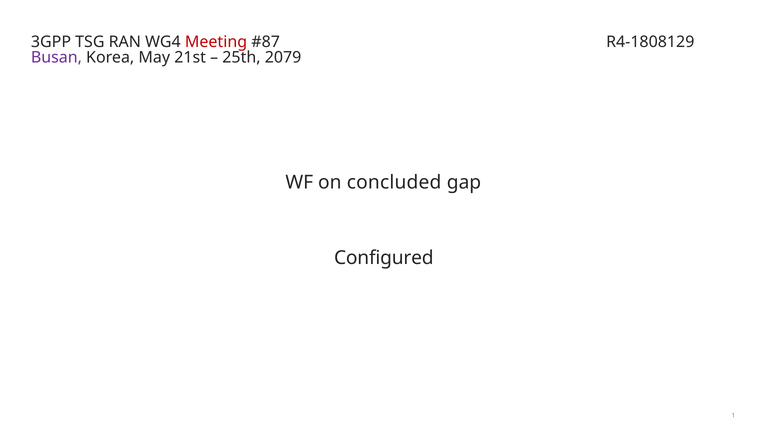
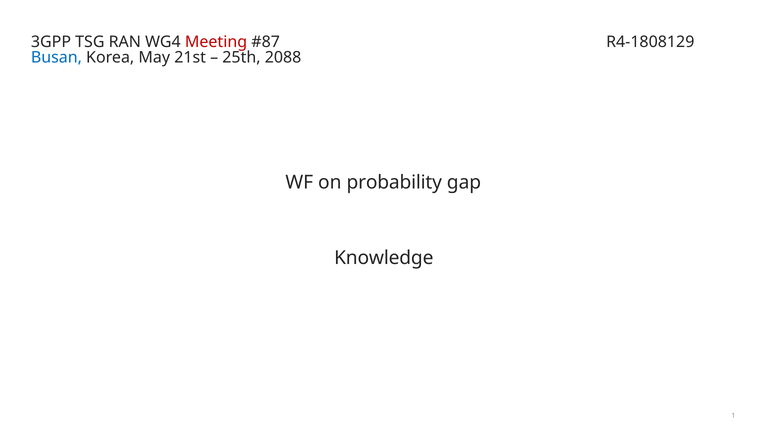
Busan colour: purple -> blue (56, 58)
2079: 2079 -> 2088 (283, 58)
concluded: concluded -> probability (394, 183)
Configured: Configured -> Knowledge (384, 258)
